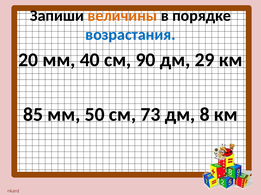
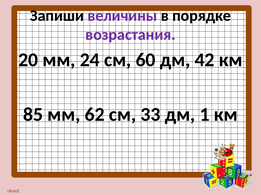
величины colour: orange -> purple (122, 16)
возрастания colour: blue -> purple (130, 35)
40: 40 -> 24 (90, 60)
90: 90 -> 60 (146, 60)
29: 29 -> 42 (205, 60)
50: 50 -> 62 (95, 115)
73: 73 -> 33 (150, 115)
8: 8 -> 1 (205, 115)
